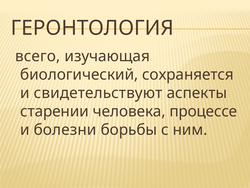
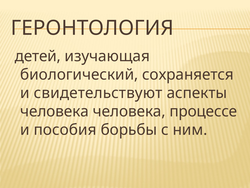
всего: всего -> детей (38, 56)
старении: старении -> человека (54, 111)
болезни: болезни -> пособия (65, 129)
